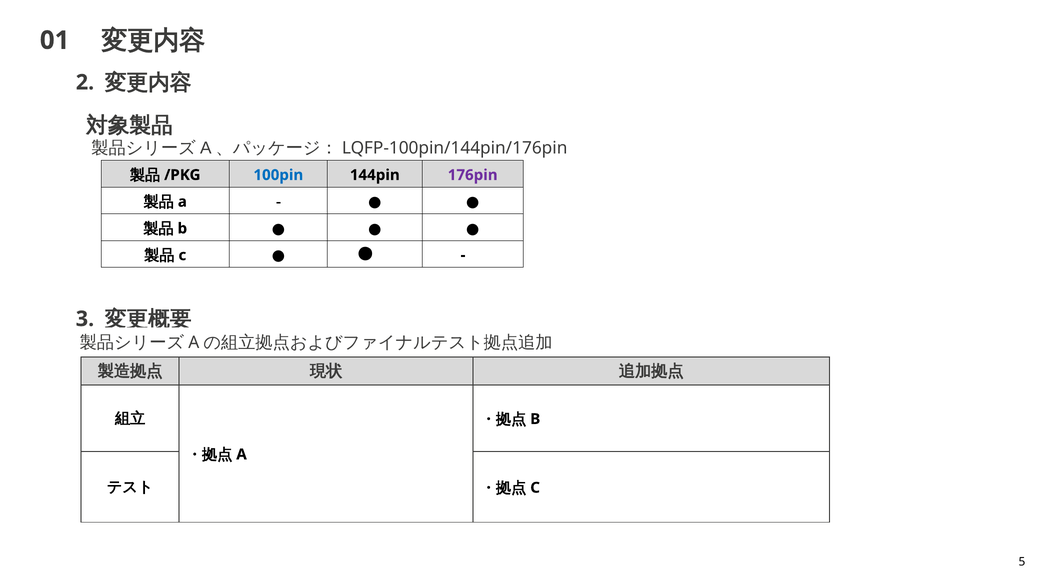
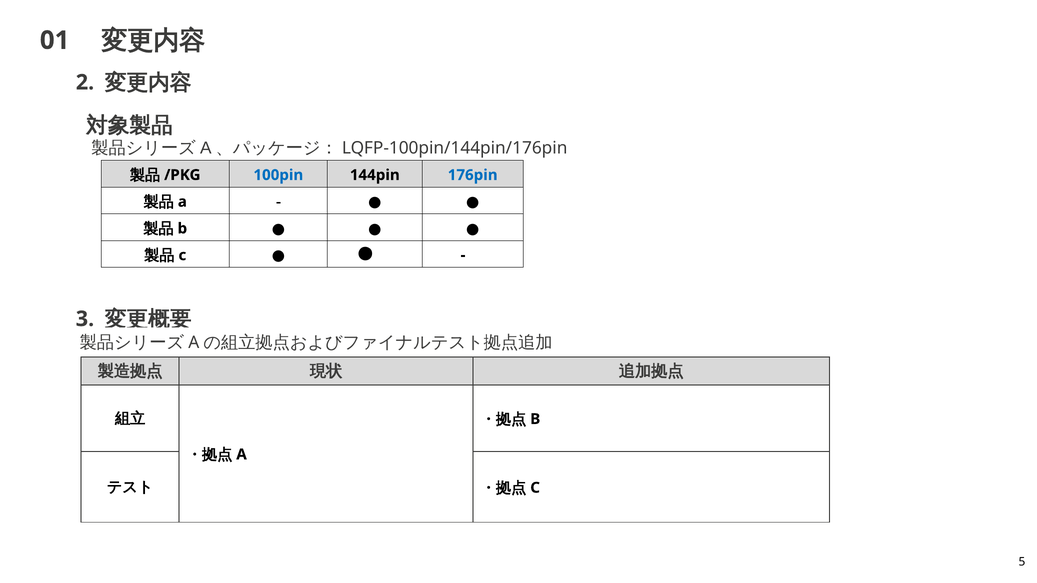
176pin colour: purple -> blue (473, 175)
